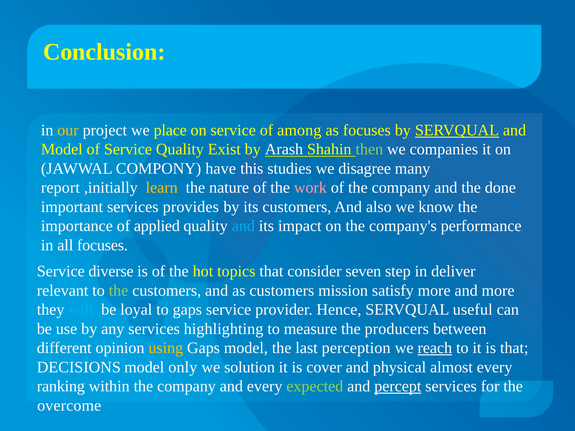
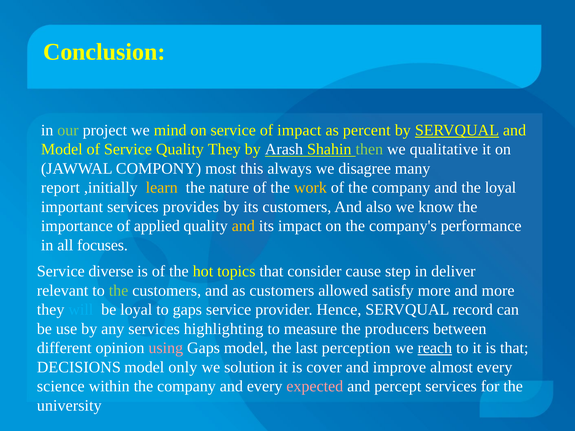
our colour: yellow -> light green (68, 130)
place: place -> mind (170, 130)
of among: among -> impact (299, 130)
as focuses: focuses -> percent (367, 130)
Quality Exist: Exist -> They (224, 149)
companies: companies -> qualitative (444, 149)
have: have -> most (221, 169)
studies: studies -> always (290, 169)
work colour: pink -> yellow (310, 188)
the done: done -> loyal (501, 188)
and colour: light blue -> yellow (243, 226)
seven: seven -> cause (363, 271)
mission: mission -> allowed (343, 291)
useful: useful -> record (473, 310)
using colour: yellow -> pink (166, 348)
physical: physical -> improve (400, 367)
ranking: ranking -> science (61, 386)
expected colour: light green -> pink (315, 386)
percept underline: present -> none (398, 386)
overcome: overcome -> university (69, 406)
